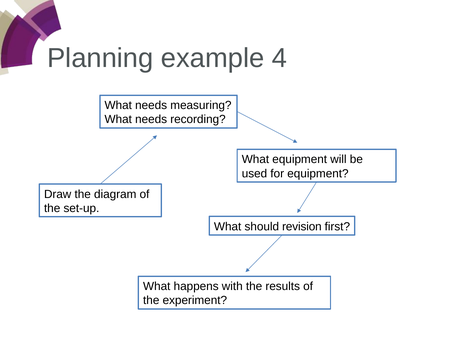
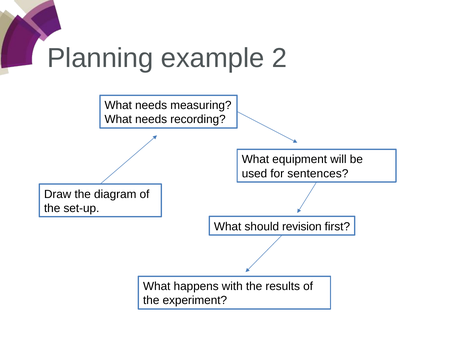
4: 4 -> 2 (279, 58)
for equipment: equipment -> sentences (318, 173)
